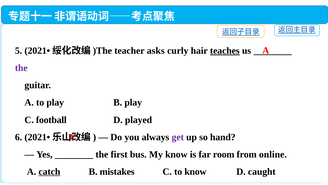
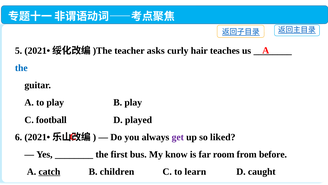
teaches underline: present -> none (225, 51)
the colour: purple -> blue (21, 68)
hand: hand -> liked (223, 137)
online: online -> before (273, 154)
mistakes: mistakes -> children (117, 171)
to know: know -> learn (195, 171)
